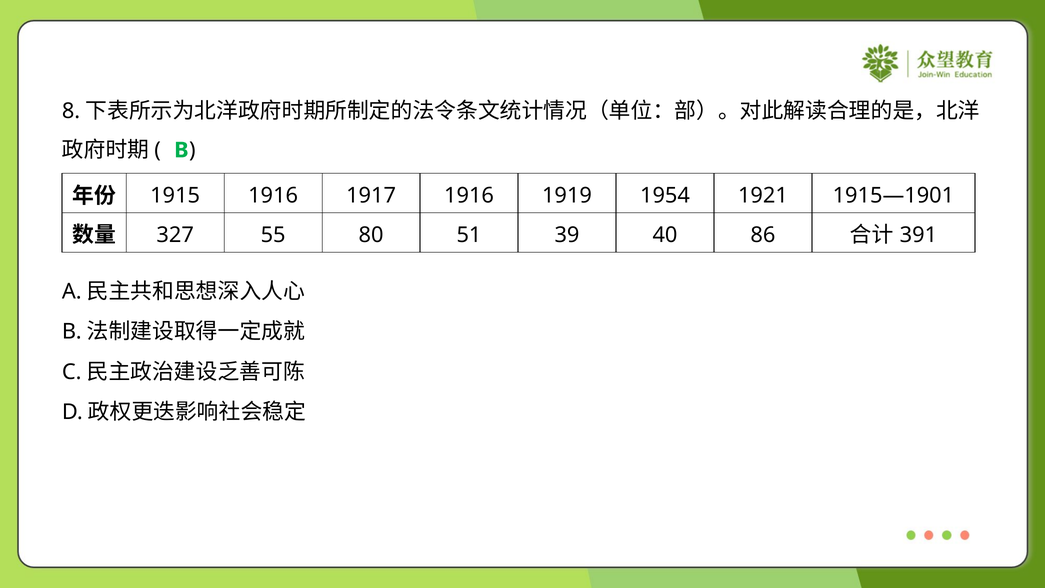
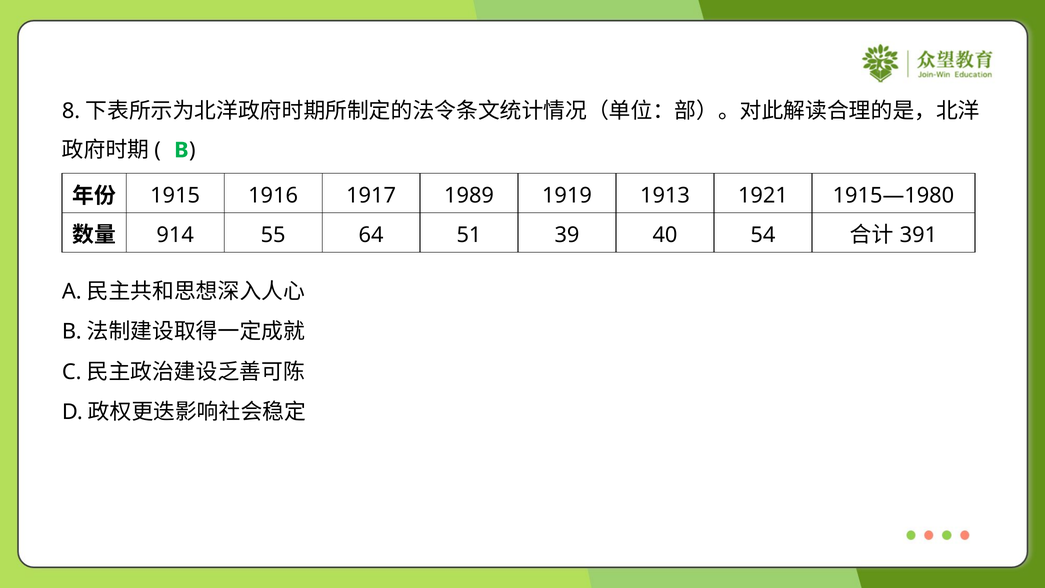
1917 1916: 1916 -> 1989 (469, 196)
1954: 1954 -> 1913 (665, 196)
1915—1901: 1915—1901 -> 1915—1980 (893, 196)
327: 327 -> 914 (175, 235)
80: 80 -> 64 (371, 235)
86: 86 -> 54 (763, 235)
